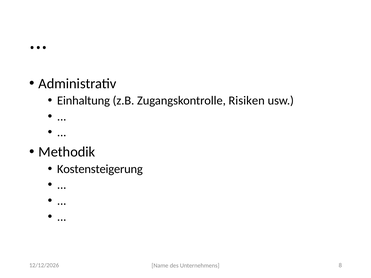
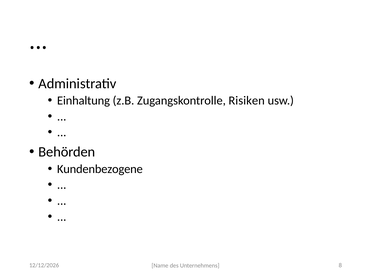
Methodik: Methodik -> Behörden (67, 152)
Kostensteigerung: Kostensteigerung -> Kundenbezogene (100, 169)
